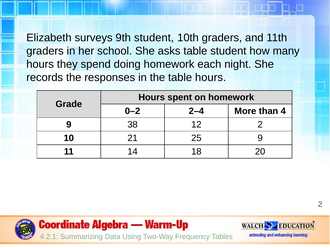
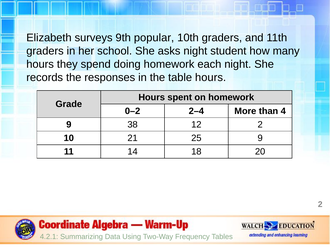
9th student: student -> popular (154, 38)
asks table: table -> night (195, 51)
